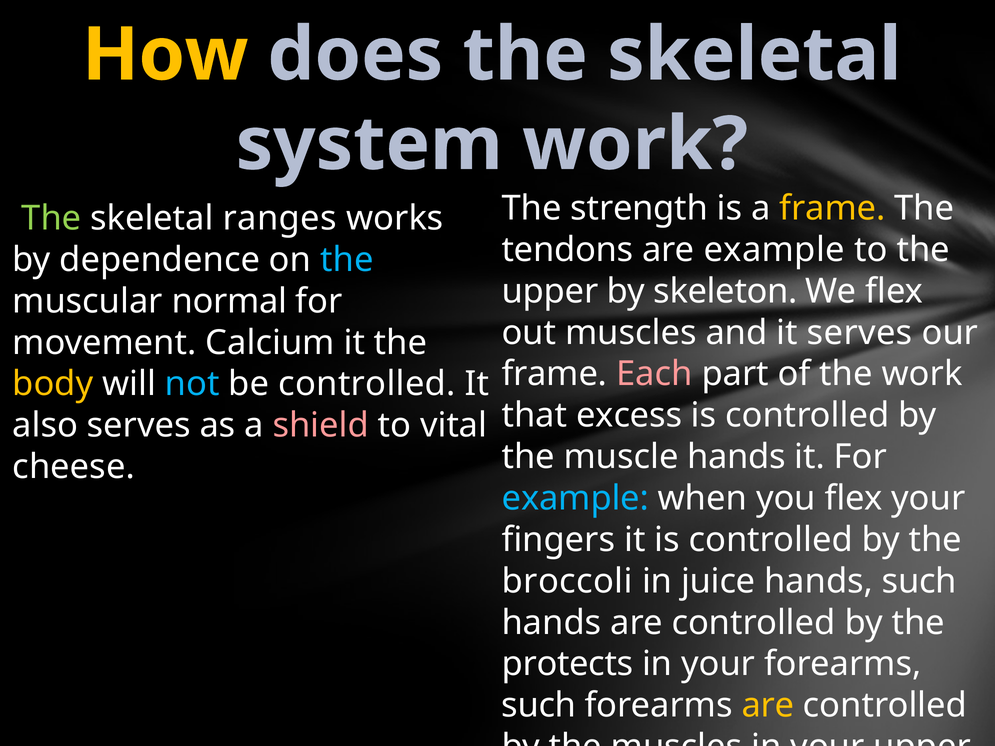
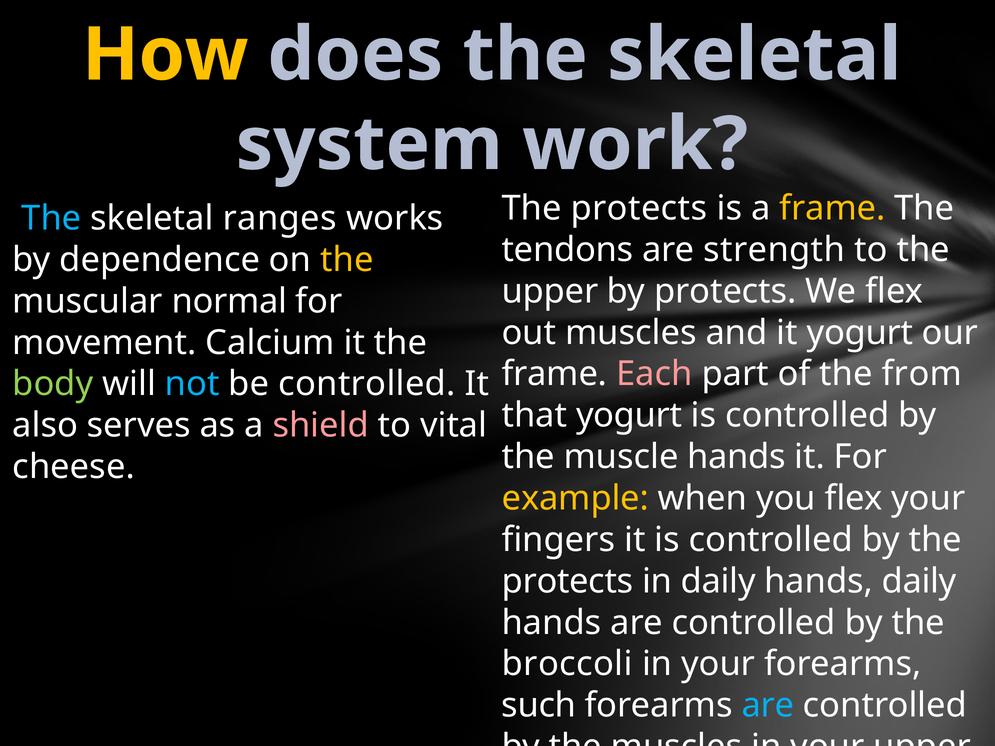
strength: strength -> protects (639, 208)
The colour: light green -> light blue (51, 218)
are example: example -> strength (774, 250)
the colour: light blue -> yellow (347, 260)
by skeleton: skeleton -> protects (725, 291)
it serves: serves -> yogurt (860, 333)
the work: work -> from (922, 374)
body colour: yellow -> light green (53, 384)
that excess: excess -> yogurt (629, 416)
example colour: light blue -> yellow (575, 499)
broccoli: broccoli -> protects (568, 581)
in juice: juice -> daily (718, 581)
hands such: such -> daily (919, 581)
protects: protects -> broccoli (567, 664)
are colour: yellow -> light blue (768, 706)
